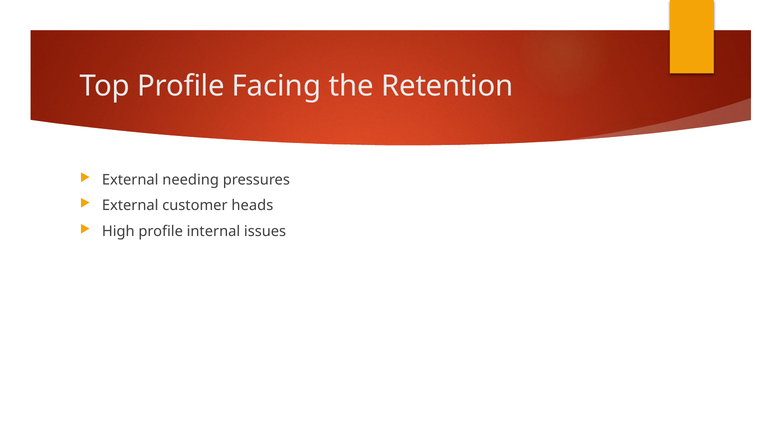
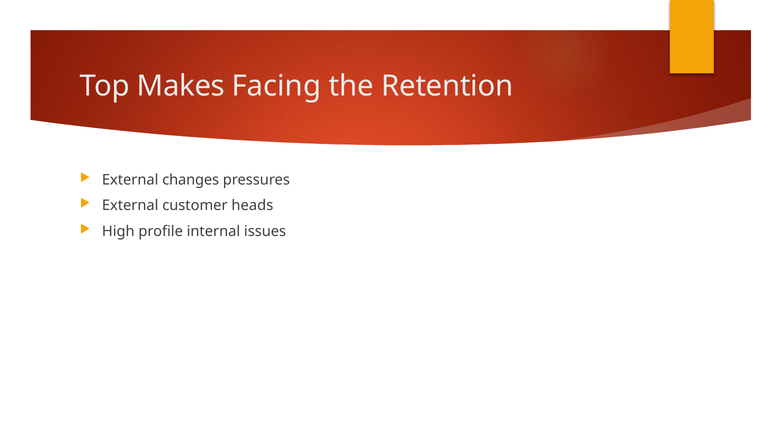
Top Profile: Profile -> Makes (181, 86)
needing: needing -> changes (191, 180)
